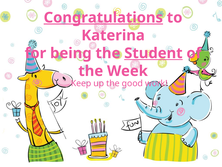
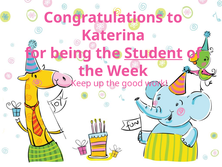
Congratulations underline: present -> none (103, 18)
